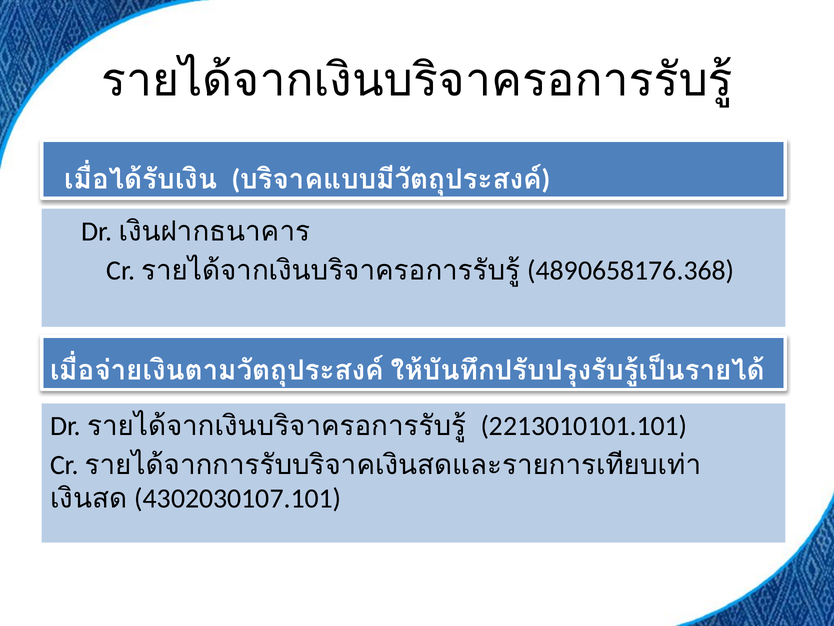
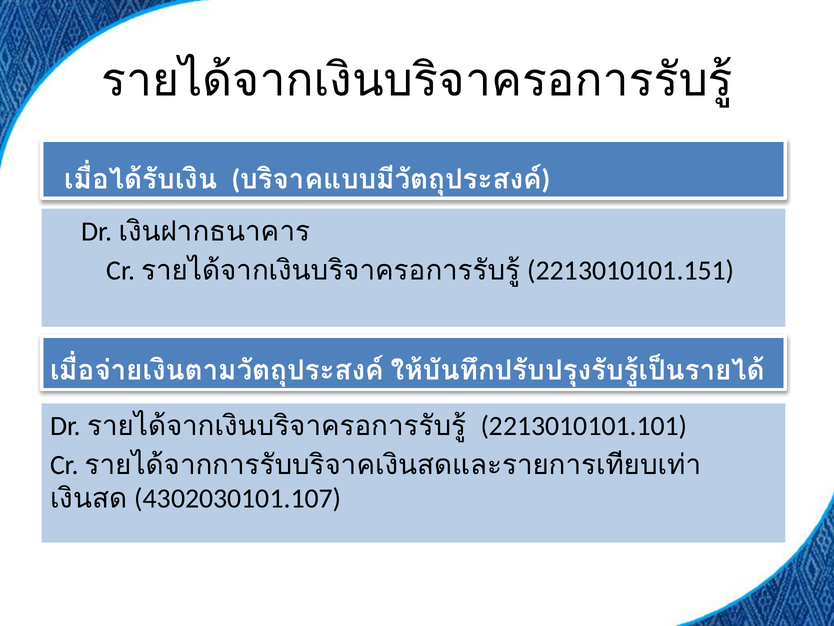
4890658176.368: 4890658176.368 -> 2213010101.151 (631, 270)
4302030107.101: 4302030107.101 -> 4302030101.107 (238, 498)
